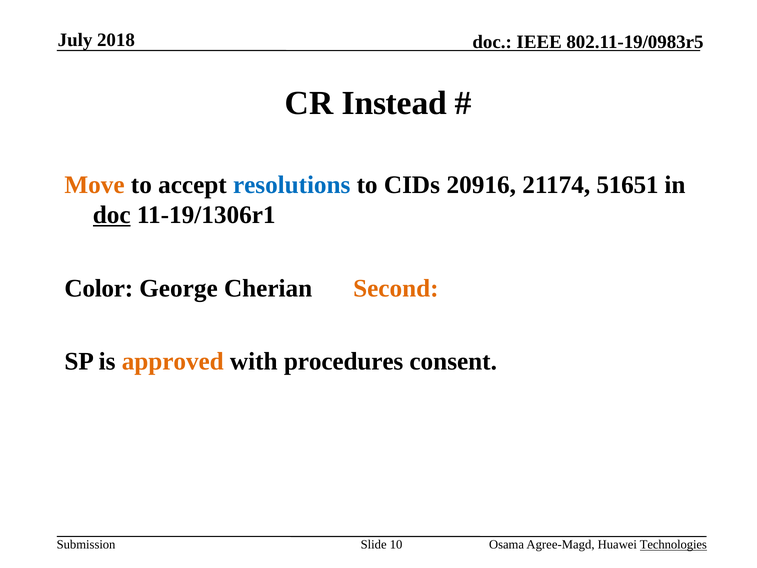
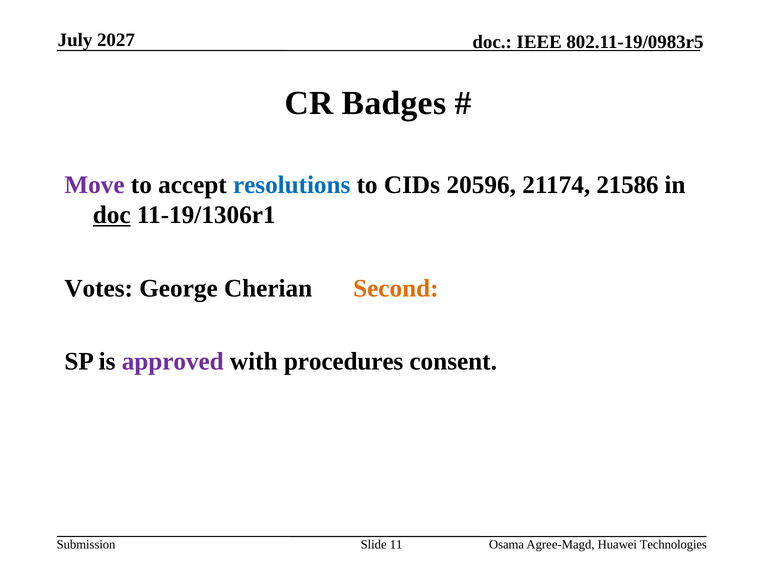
2018: 2018 -> 2027 (116, 40)
Instead: Instead -> Badges (394, 103)
Move colour: orange -> purple (94, 185)
20916: 20916 -> 20596 (481, 185)
51651: 51651 -> 21586 (627, 185)
Color: Color -> Votes (99, 288)
approved colour: orange -> purple (173, 361)
10: 10 -> 11 (396, 545)
Technologies underline: present -> none (673, 545)
